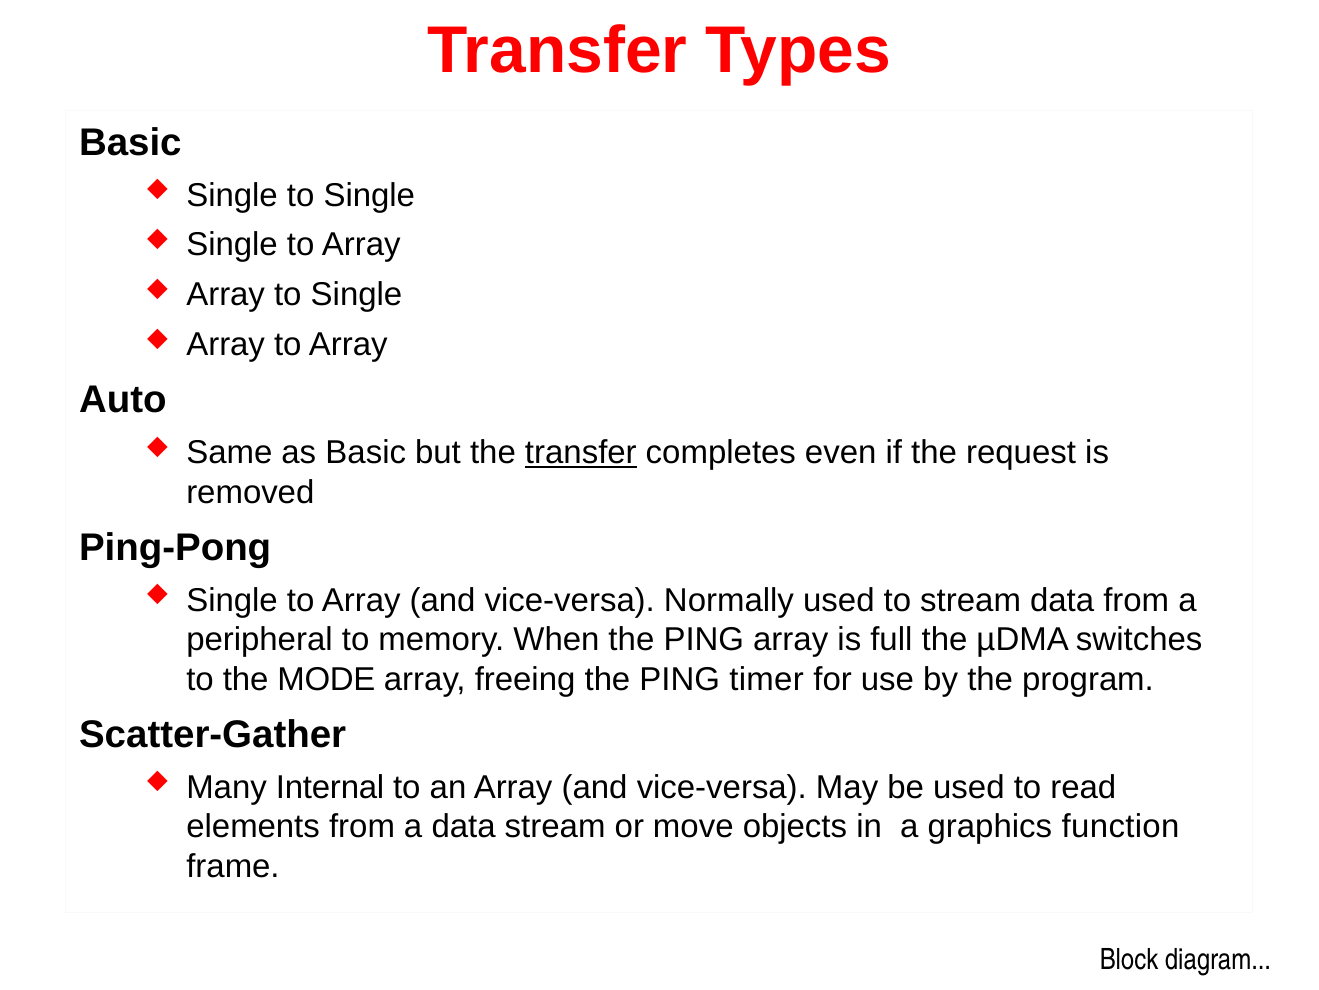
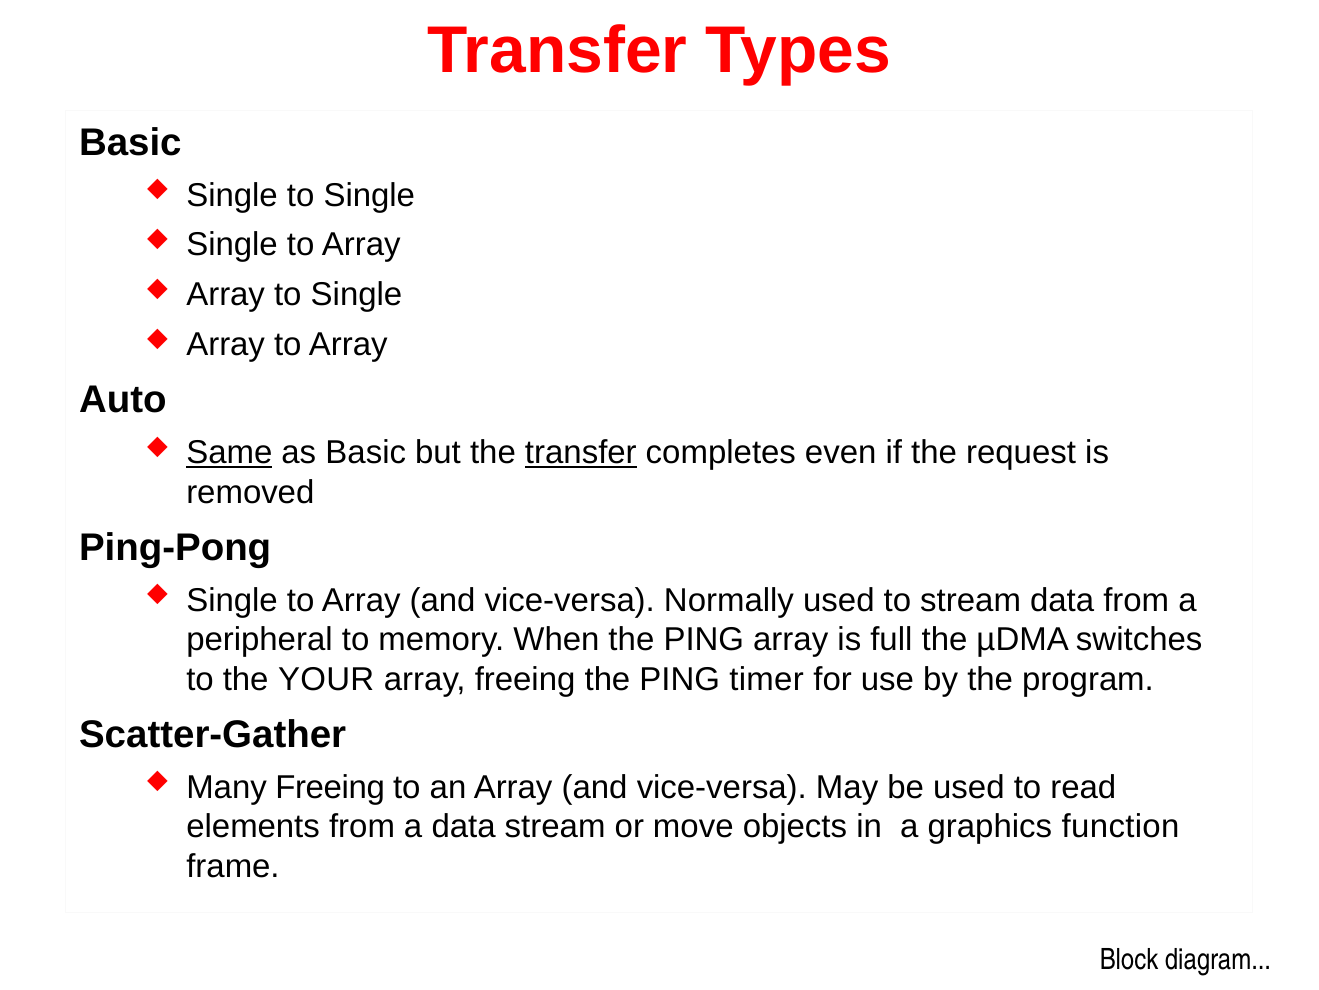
Same underline: none -> present (229, 452)
MODE: MODE -> YOUR (326, 679)
Many Internal: Internal -> Freeing (330, 787)
